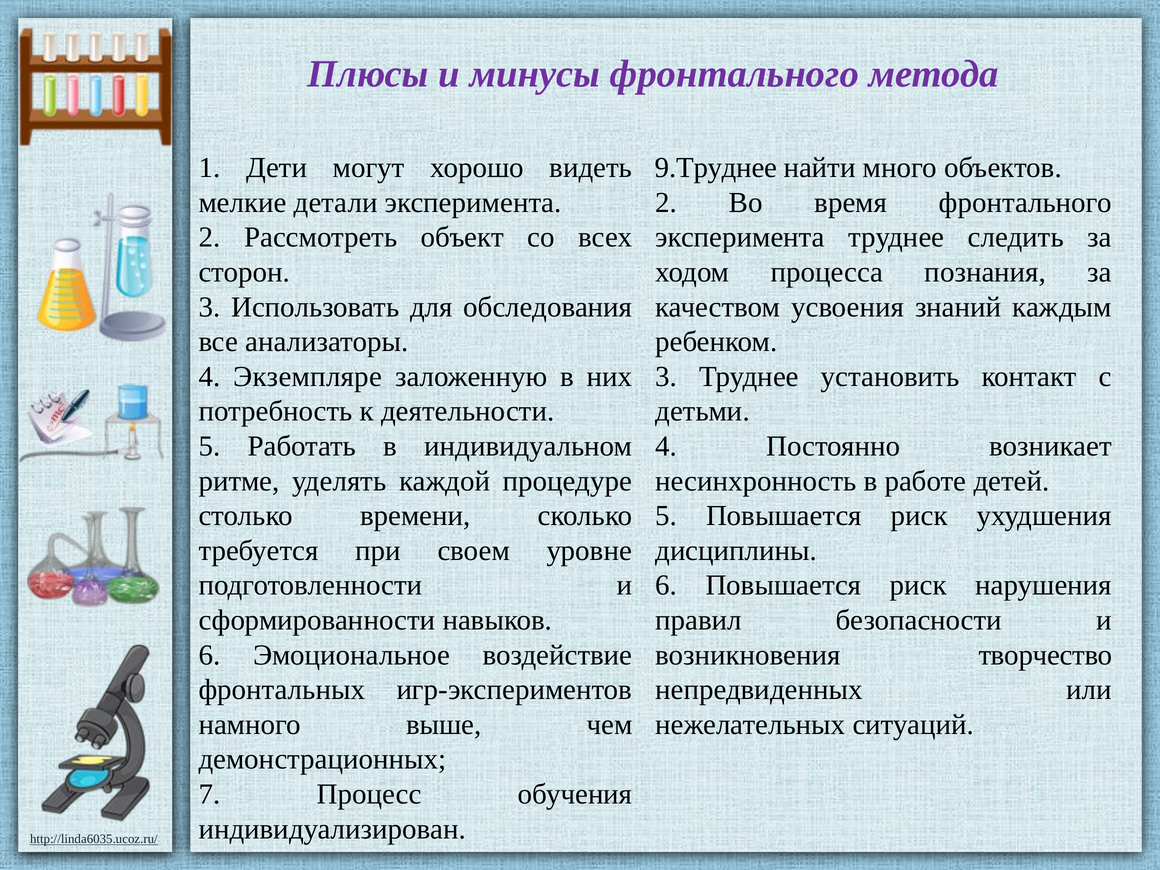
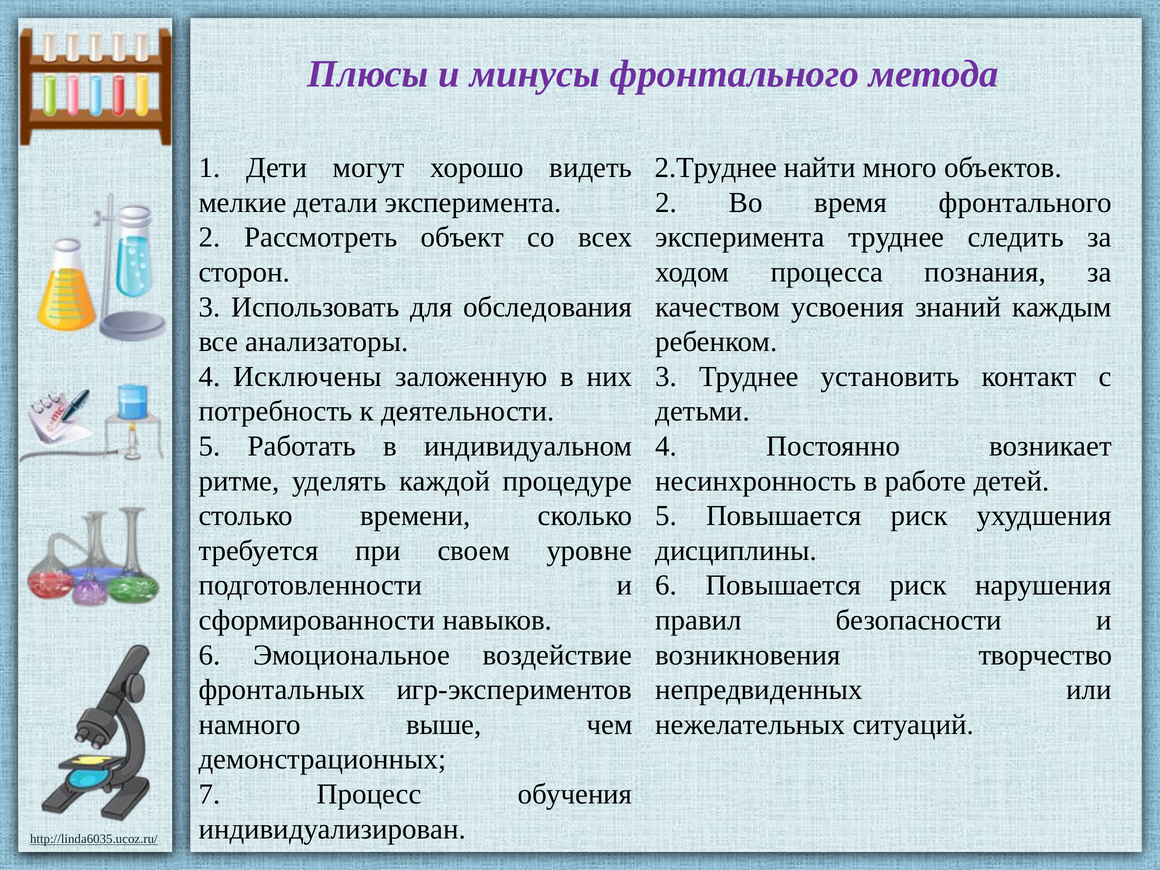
9.Труднее: 9.Труднее -> 2.Труднее (716, 168)
Экземпляре: Экземпляре -> Исключены (308, 377)
